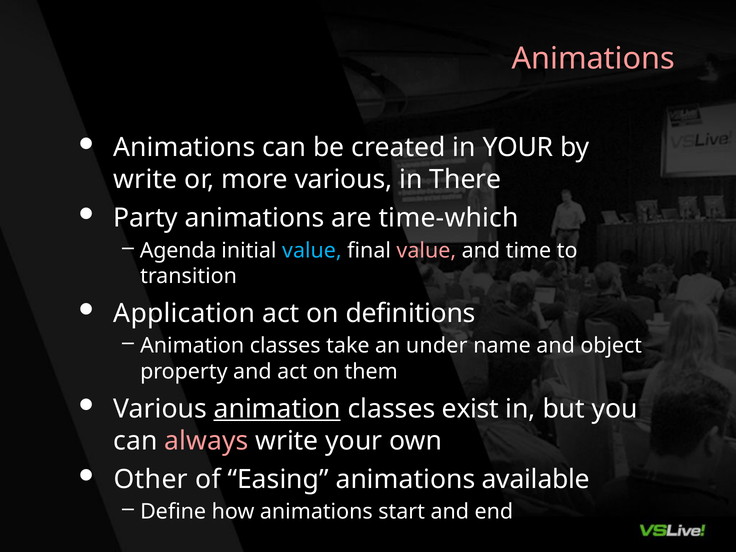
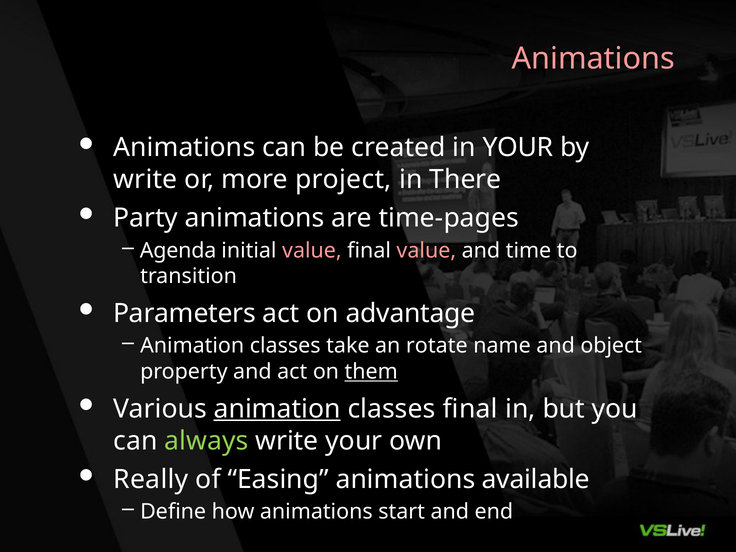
more various: various -> project (343, 179)
time-which: time-which -> time-pages (449, 218)
value colour: light blue -> pink (312, 250)
Application: Application -> Parameters (184, 313)
definitions: definitions -> advantage (411, 313)
under: under -> rotate (437, 346)
them underline: none -> present (371, 372)
classes exist: exist -> final (470, 409)
always colour: pink -> light green (206, 441)
Other: Other -> Really (151, 479)
